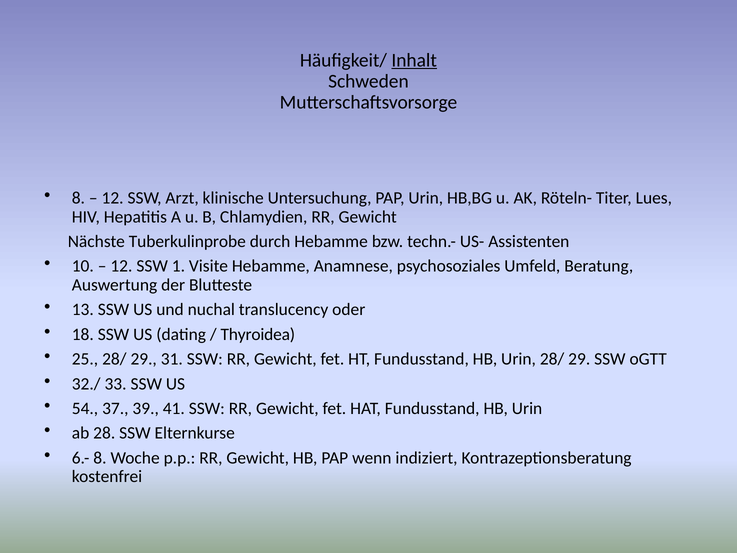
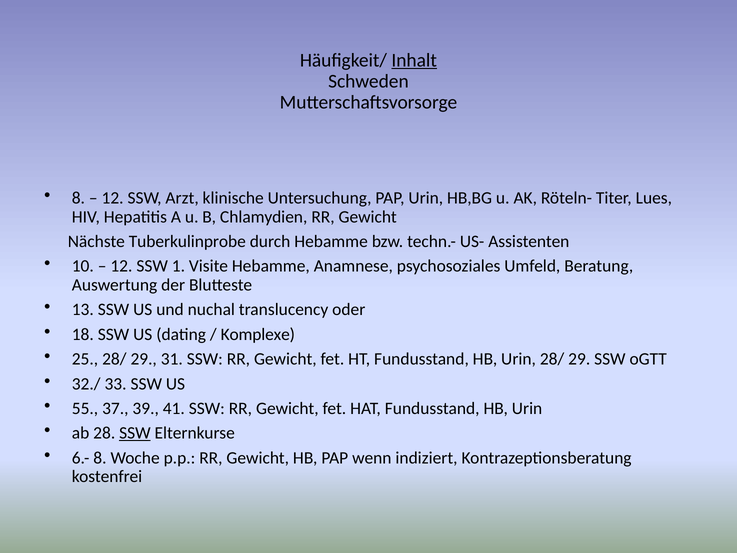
Thyroidea: Thyroidea -> Komplexe (258, 334)
54: 54 -> 55 (85, 408)
SSW underline: none -> present (135, 433)
